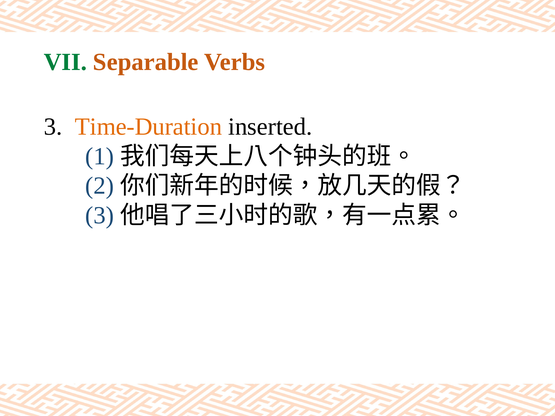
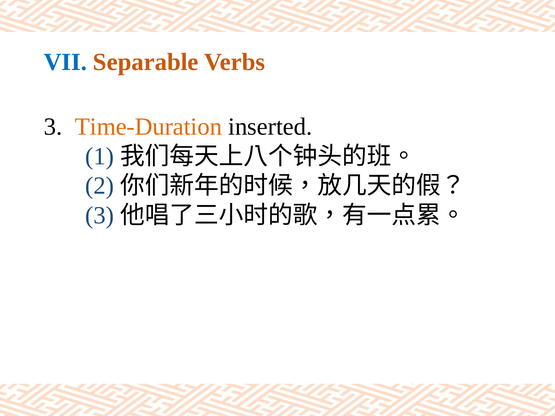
VII colour: green -> blue (65, 62)
